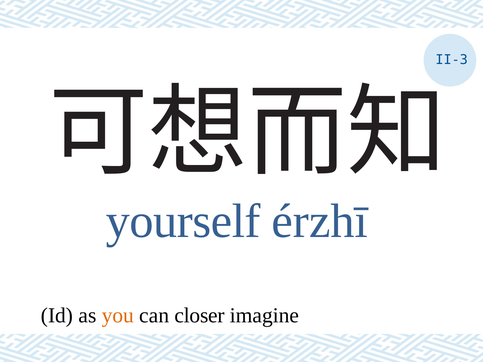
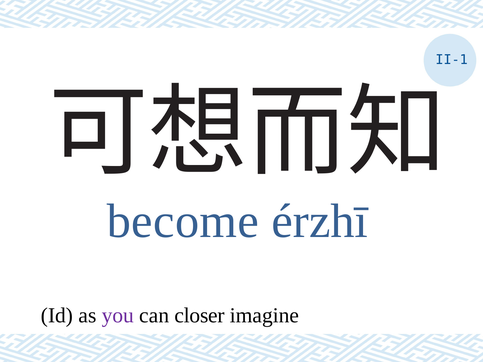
II-3: II-3 -> II-1 (452, 60)
yourself: yourself -> become (183, 222)
you colour: orange -> purple (118, 316)
